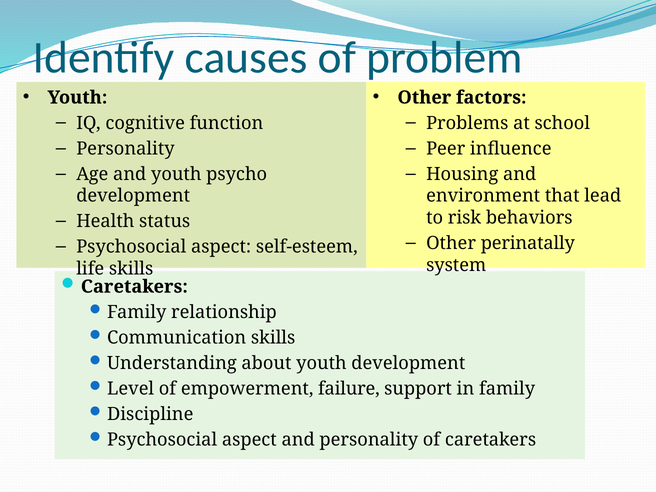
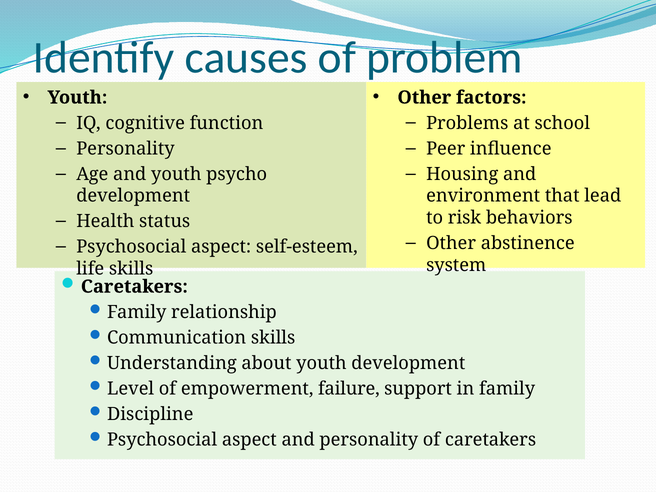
perinatally: perinatally -> abstinence (528, 243)
